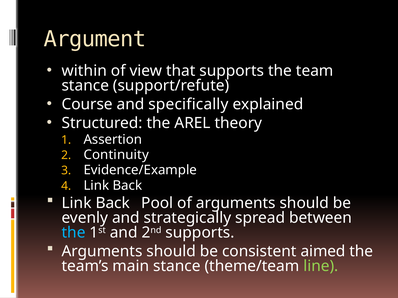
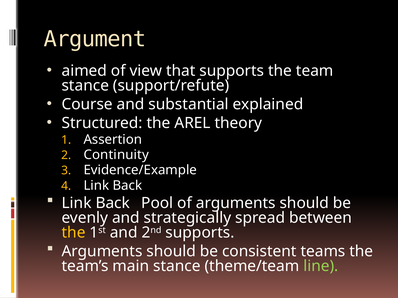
within: within -> aimed (84, 71)
specifically: specifically -> substantial (189, 104)
the colour: light blue -> yellow (74, 233)
aimed: aimed -> teams (323, 252)
